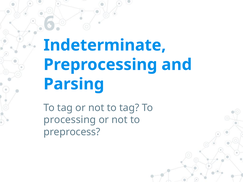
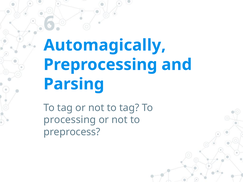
Indeterminate: Indeterminate -> Automagically (105, 45)
